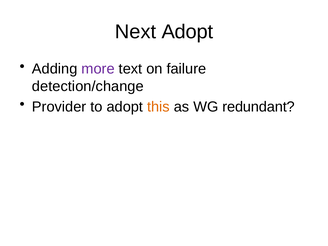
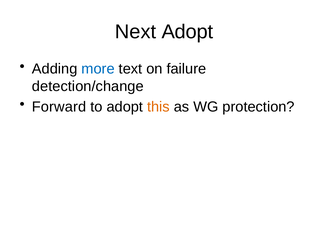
more colour: purple -> blue (98, 69)
Provider: Provider -> Forward (59, 107)
redundant: redundant -> protection (259, 107)
